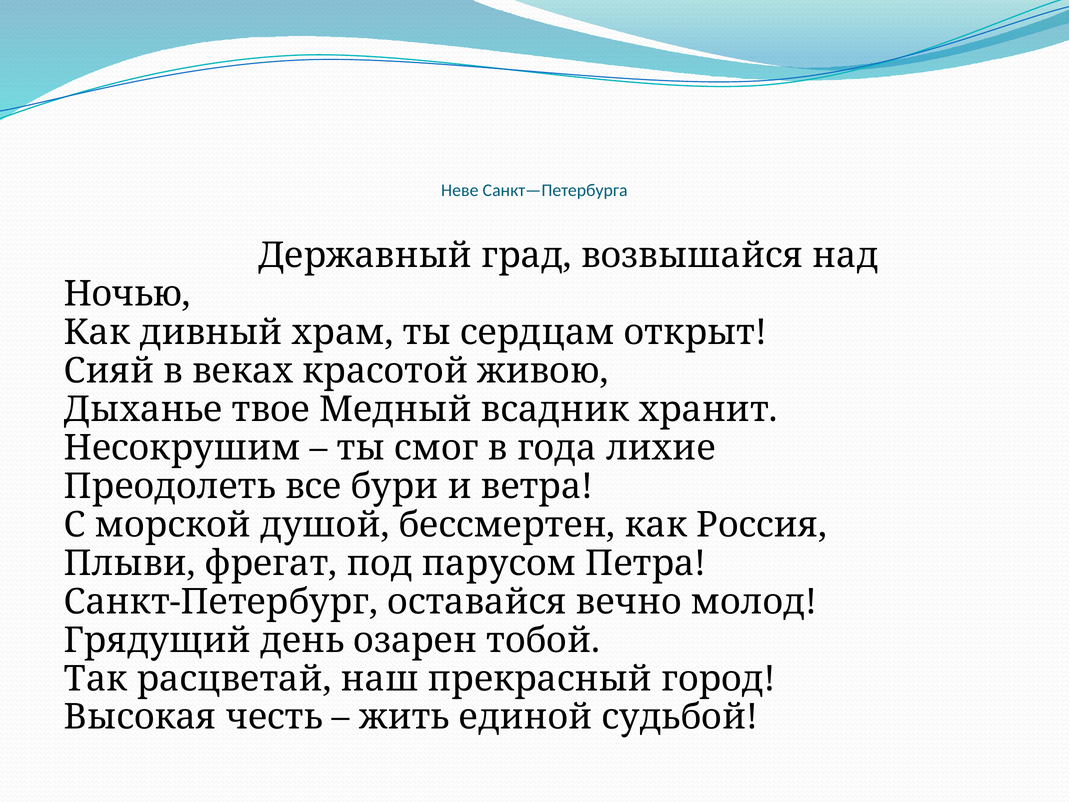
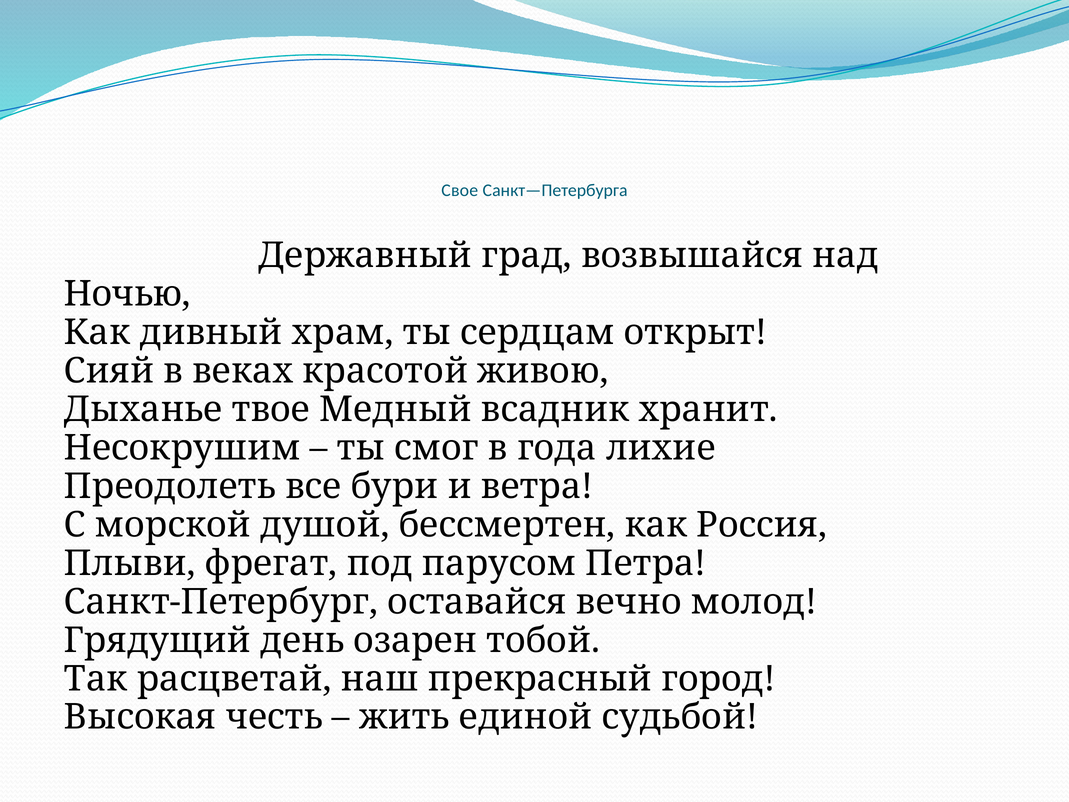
Неве: Неве -> Свое (460, 190)
